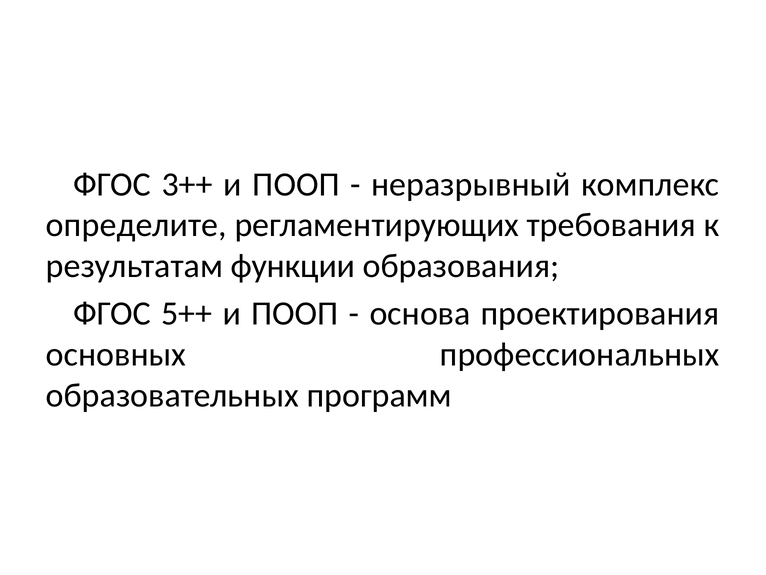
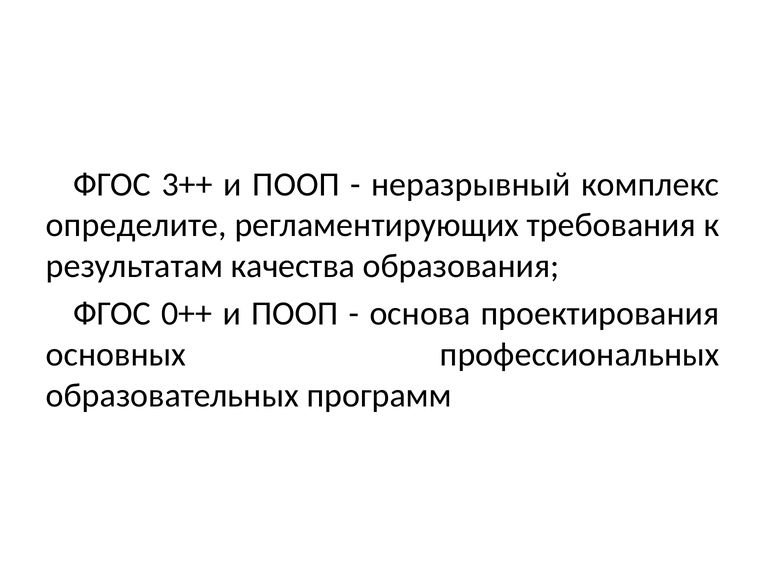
функции: функции -> качества (293, 266)
5++: 5++ -> 0++ (187, 314)
